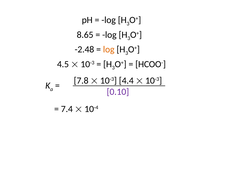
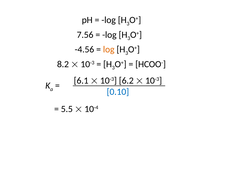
8.65: 8.65 -> 7.56 (85, 35)
-2.48: -2.48 -> -4.56 (84, 49)
4.5: 4.5 -> 8.2 (63, 64)
7.8: 7.8 -> 6.1 (81, 80)
4.4: 4.4 -> 6.2 (126, 80)
0.10 colour: purple -> blue (118, 92)
7.4: 7.4 -> 5.5 (67, 109)
